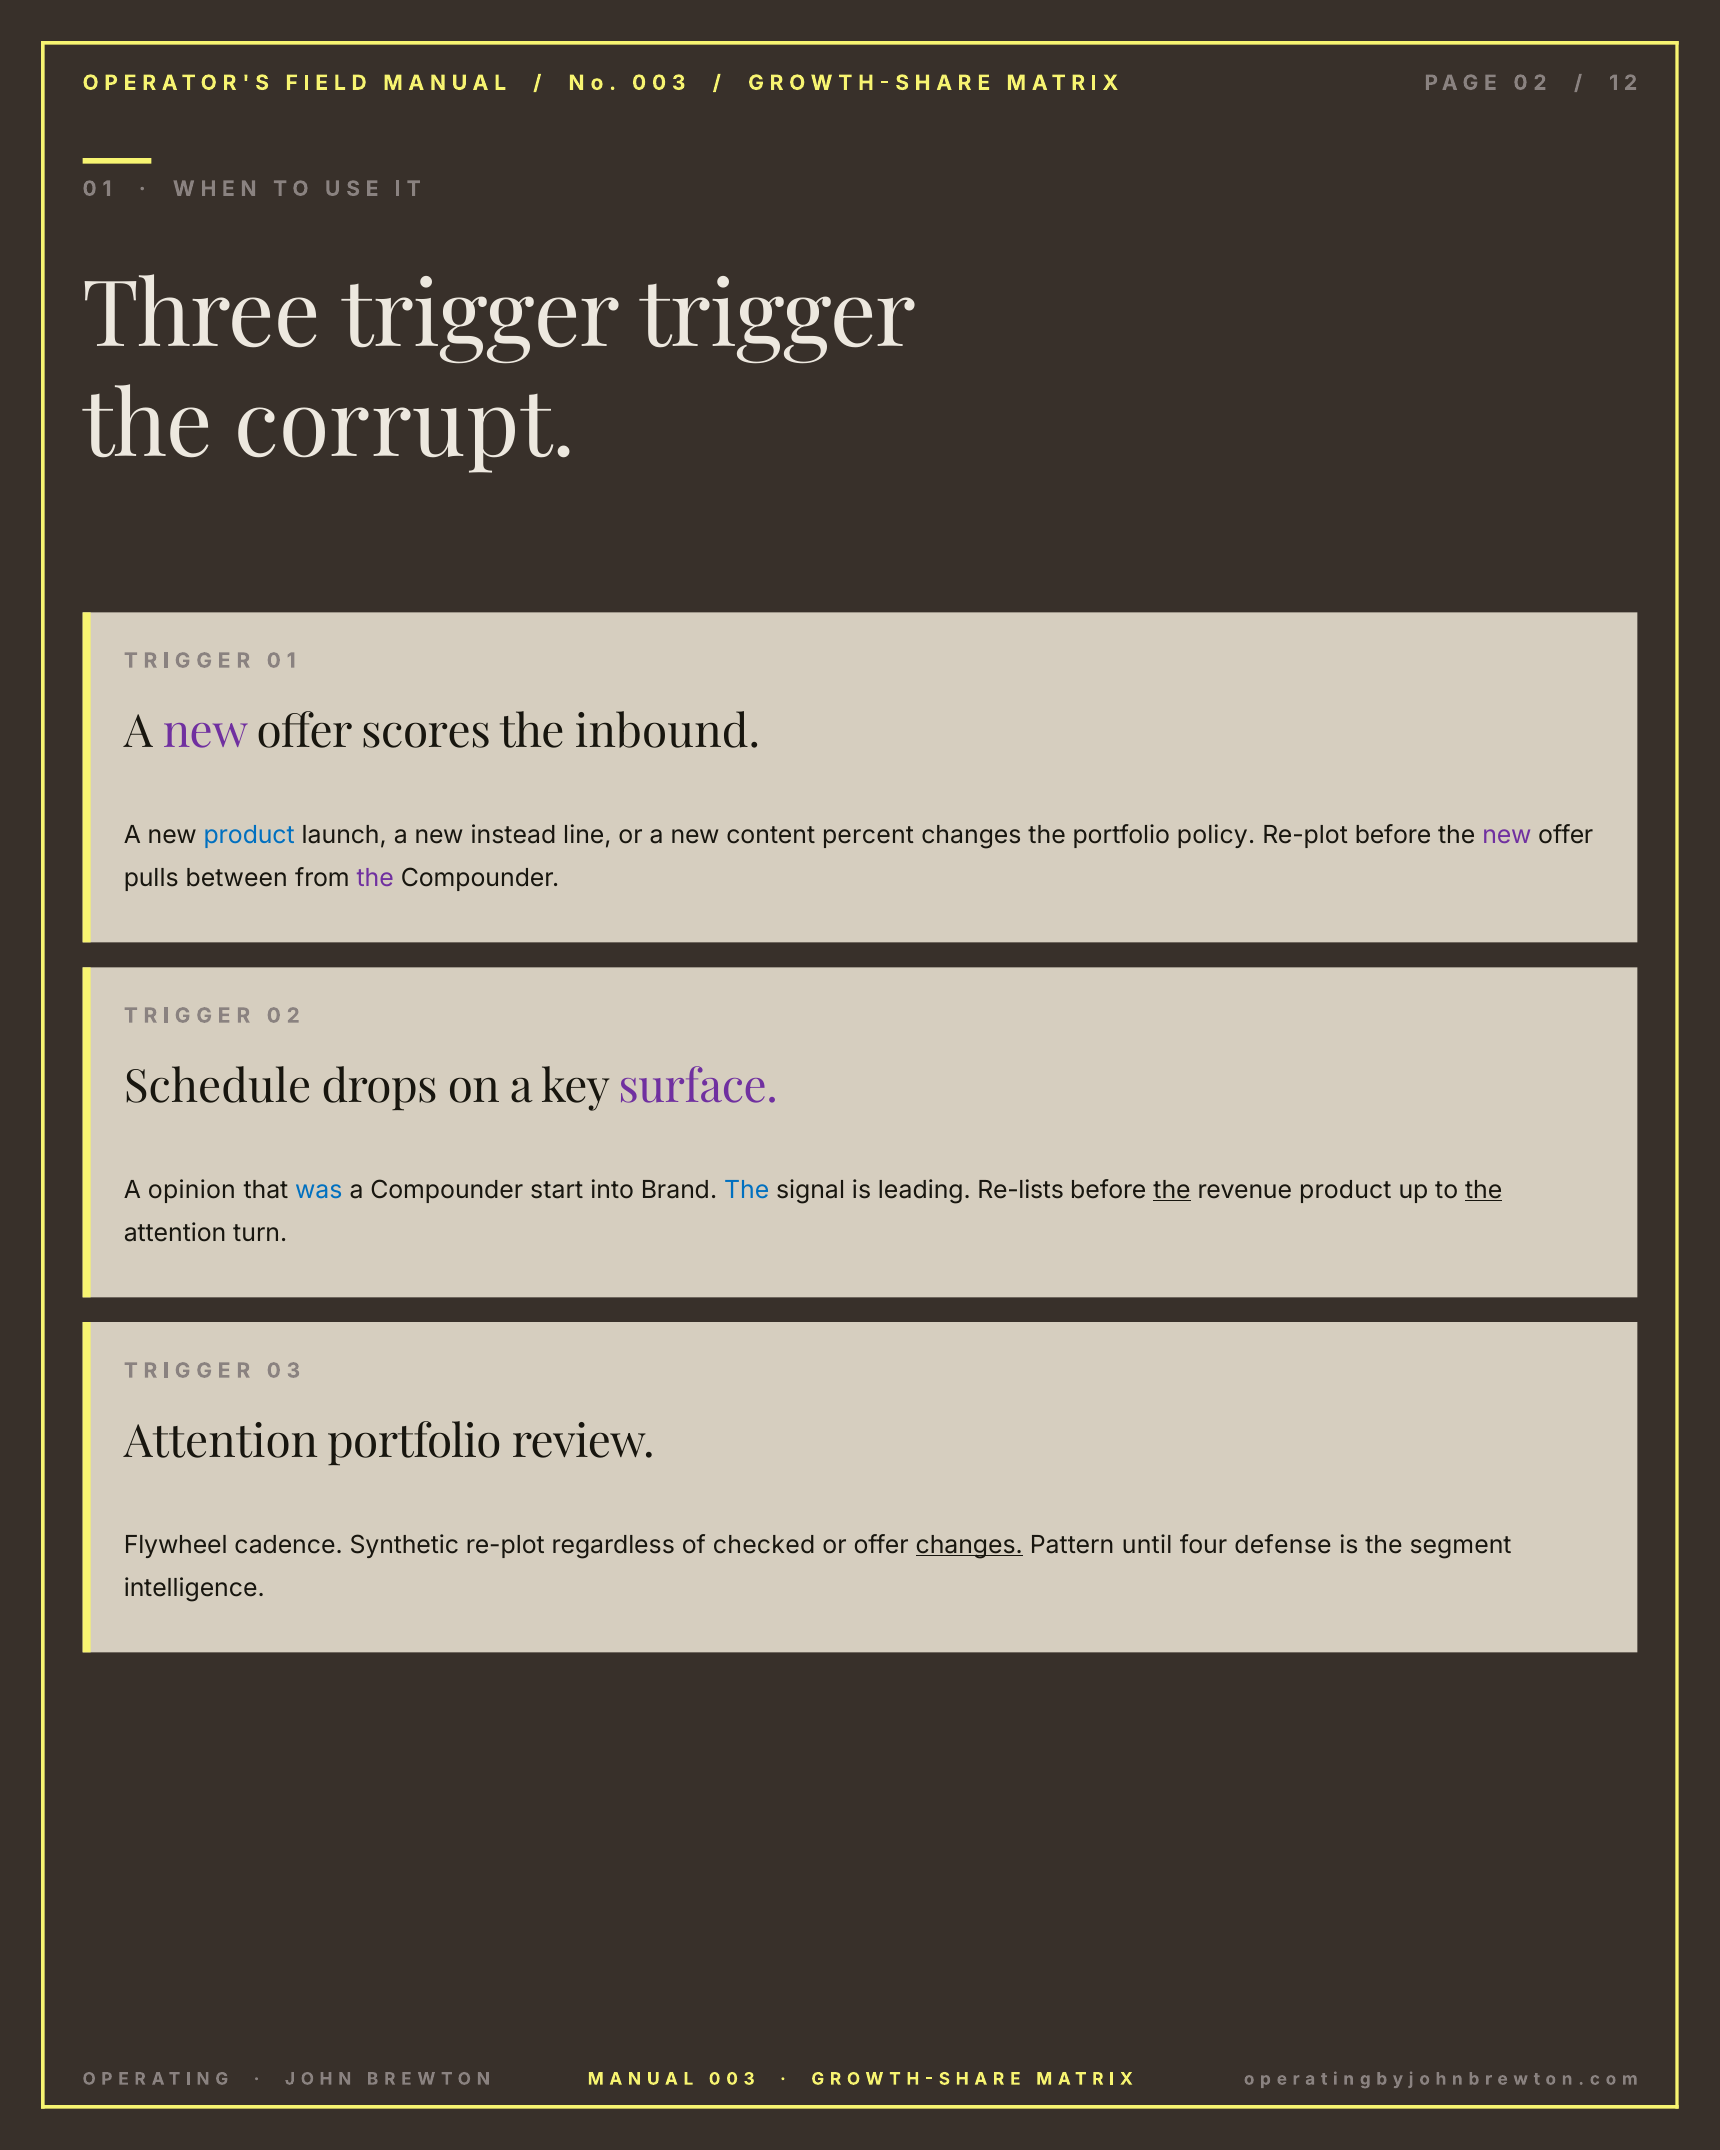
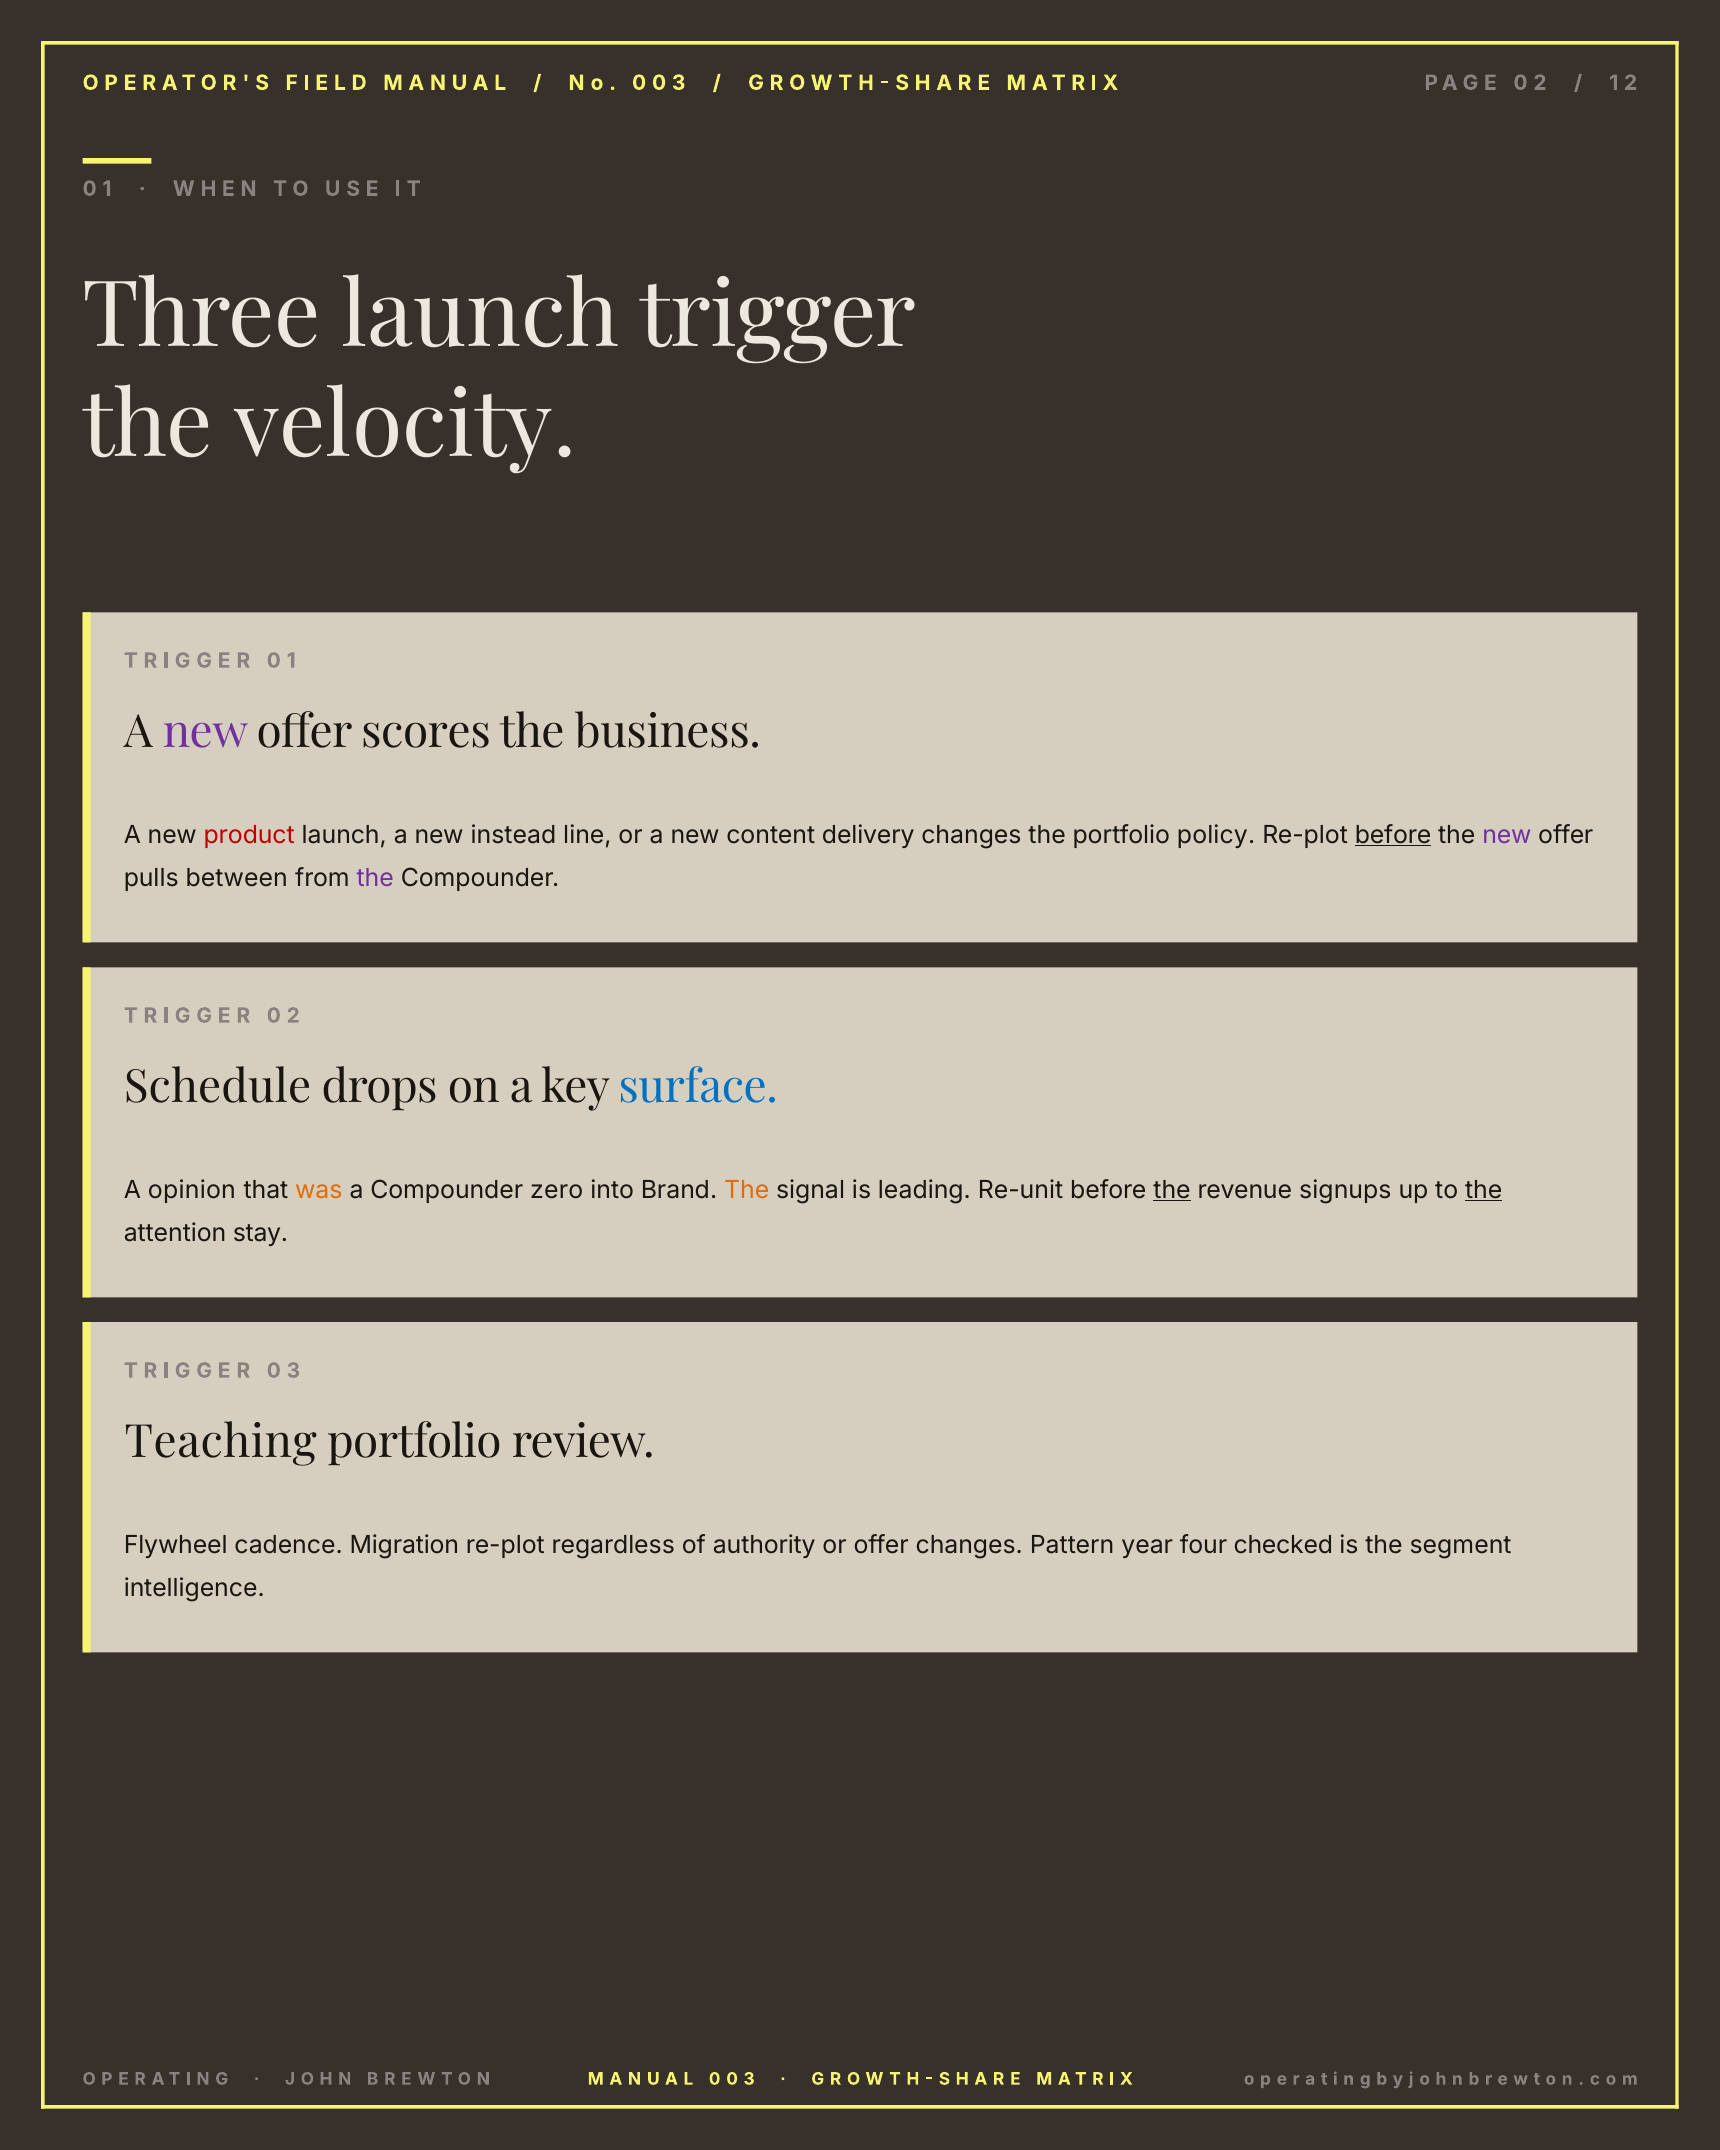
Three trigger: trigger -> launch (481, 316)
corrupt: corrupt -> velocity (405, 426)
inbound: inbound -> business (668, 732)
product colour: blue -> red (249, 835)
percent: percent -> delivery (868, 835)
before underline: none -> present (1393, 835)
surface colour: purple -> blue (698, 1087)
was colour: blue -> orange (319, 1190)
start: start -> zero (557, 1190)
The colour: blue -> orange (747, 1190)
Re-lists: Re-lists -> Re-unit (1020, 1190)
revenue product: product -> signups (1345, 1190)
turn: turn -> stay (260, 1233)
Attention: Attention -> Teaching (221, 1442)
Synthetic: Synthetic -> Migration (404, 1545)
checked: checked -> authority (764, 1545)
changes underline: present -> none (969, 1545)
until: until -> year (1147, 1545)
defense: defense -> checked (1283, 1545)
